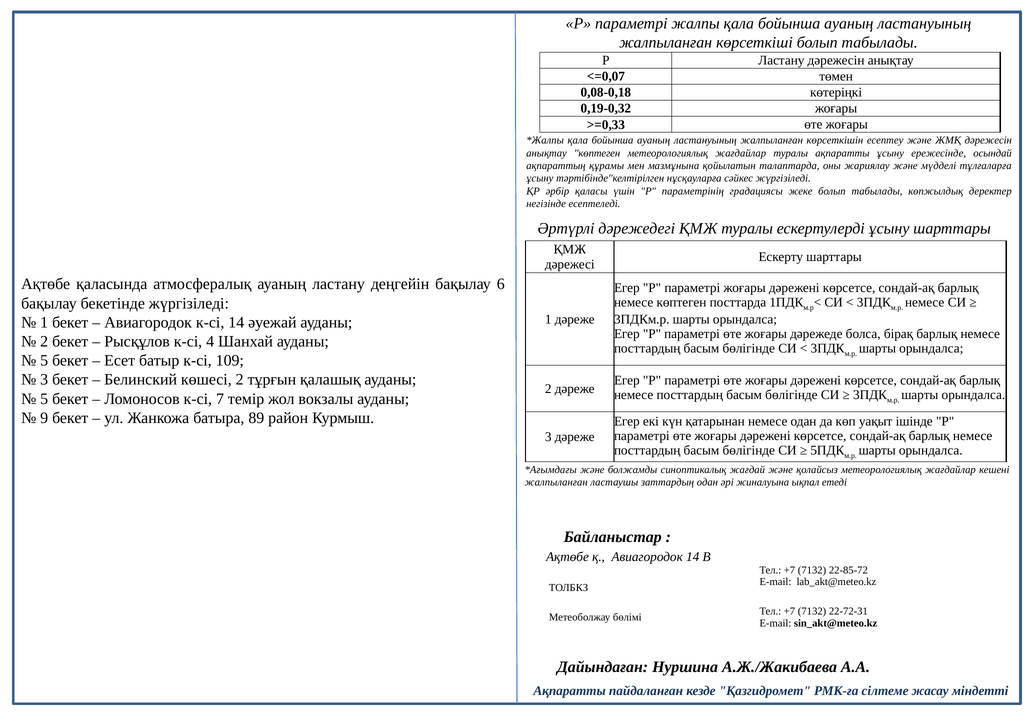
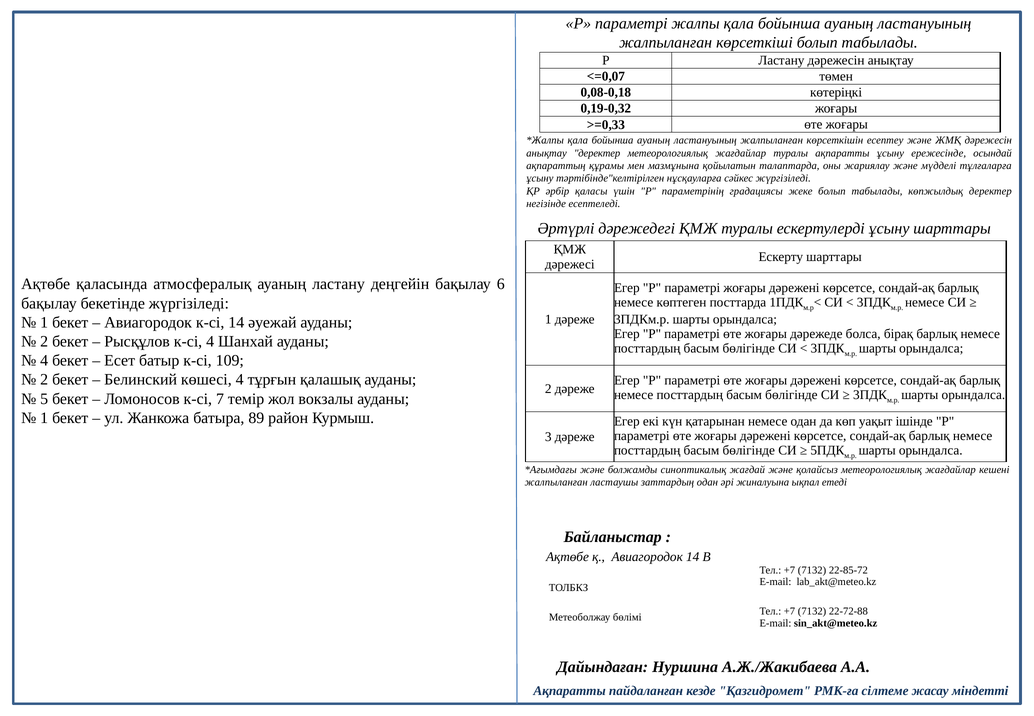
анықтау көптеген: көптеген -> деректер (597, 153)
5: 5 -> 4 (44, 360)
3: 3 -> 2 (44, 380)
көшесі 2: 2 -> 4 (240, 380)
9: 9 -> 1 (44, 418)
22-72-31: 22-72-31 -> 22-72-88 (848, 611)
